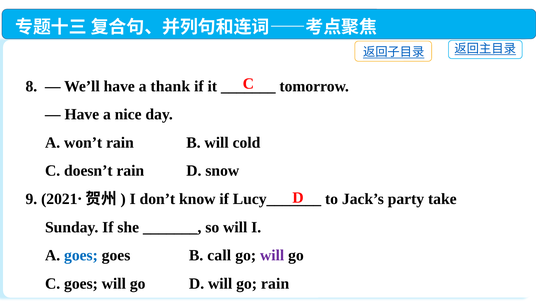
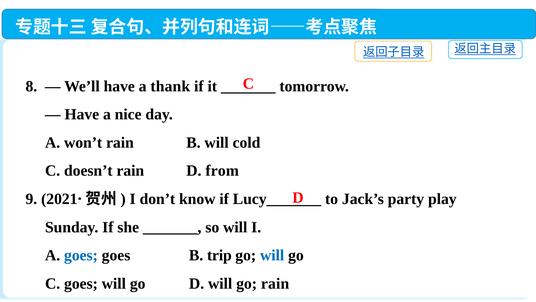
snow: snow -> from (222, 171)
take: take -> play (442, 199)
call: call -> trip (219, 255)
will colour: purple -> blue (272, 255)
